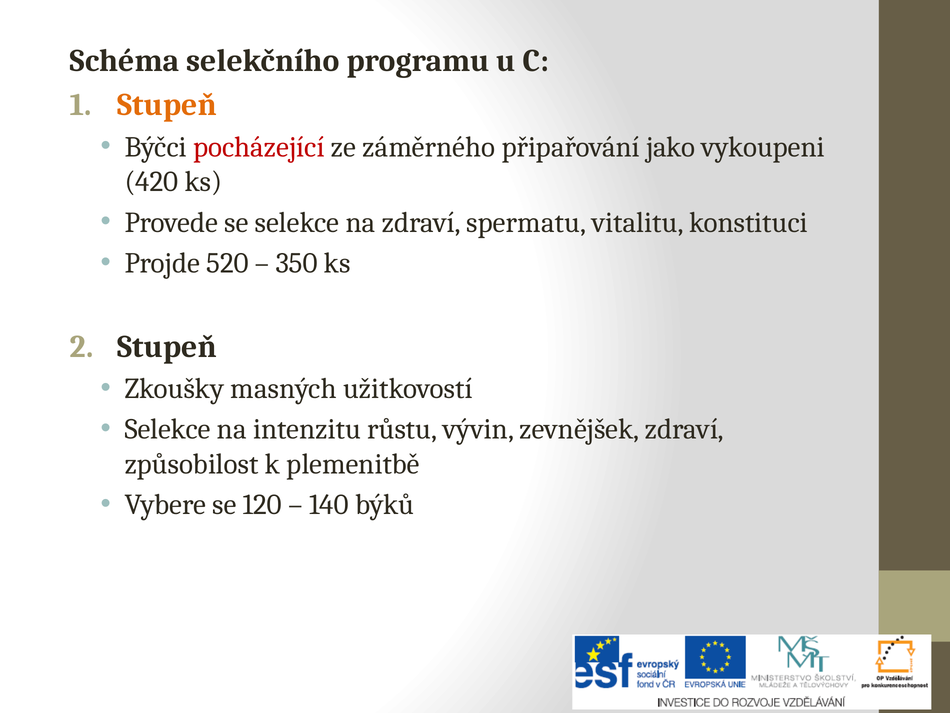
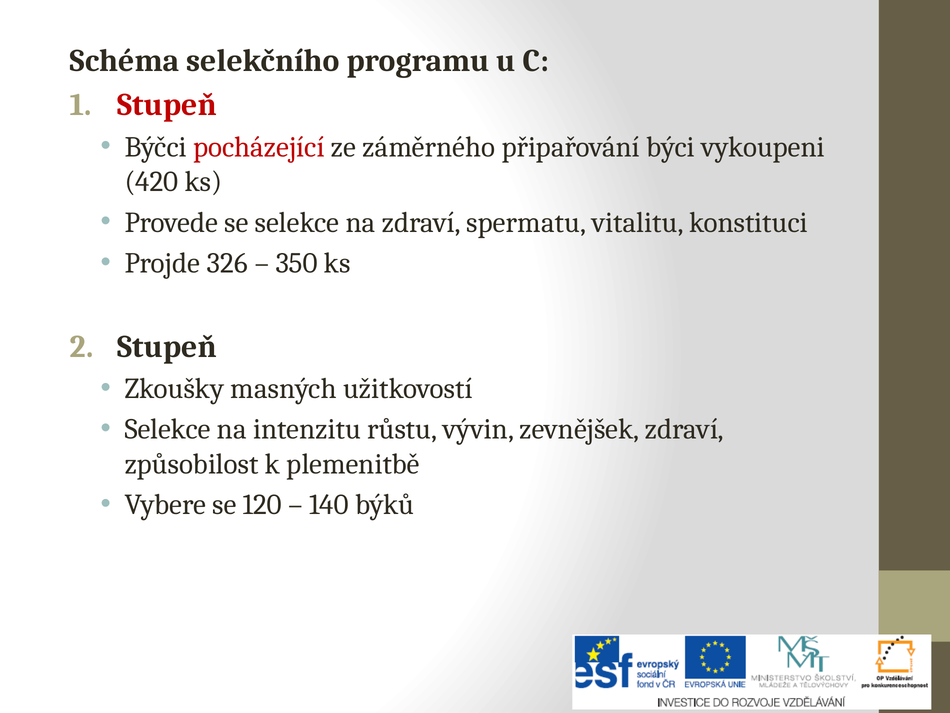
Stupeň colour: orange -> red (167, 105)
jako: jako -> býci (671, 147)
520: 520 -> 326 (227, 263)
